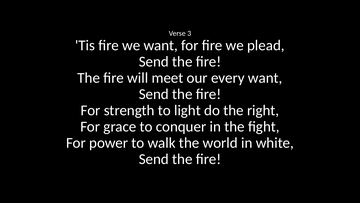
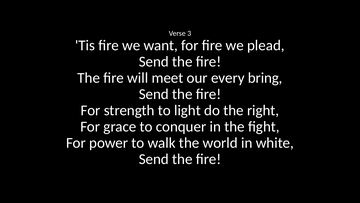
every want: want -> bring (265, 78)
